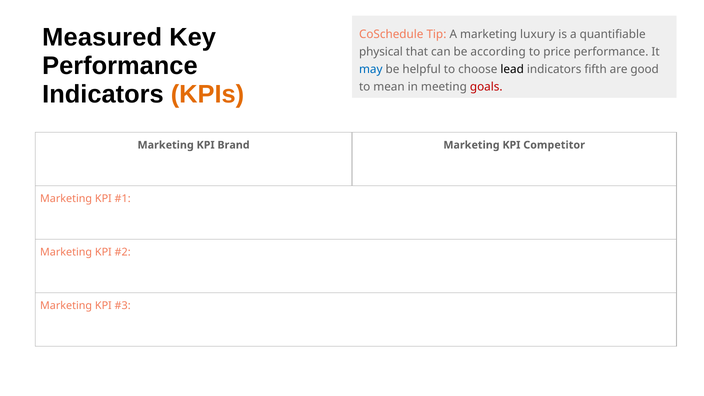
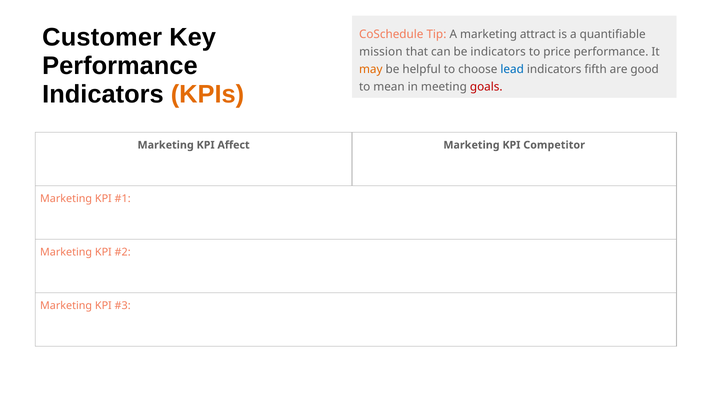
Measured: Measured -> Customer (102, 37)
luxury: luxury -> attract (538, 34)
physical: physical -> mission (381, 52)
be according: according -> indicators (498, 52)
may colour: blue -> orange (371, 69)
lead colour: black -> blue (512, 69)
Brand: Brand -> Affect (234, 145)
